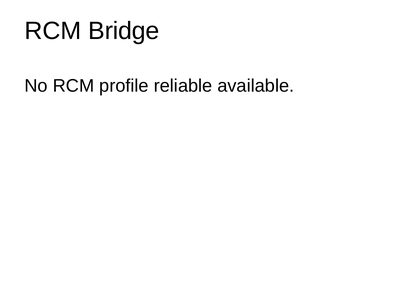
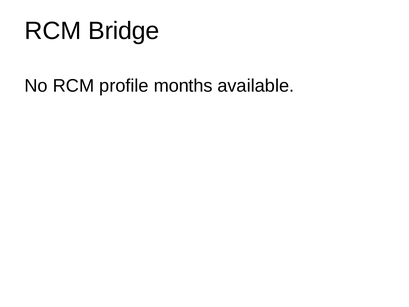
reliable: reliable -> months (183, 86)
